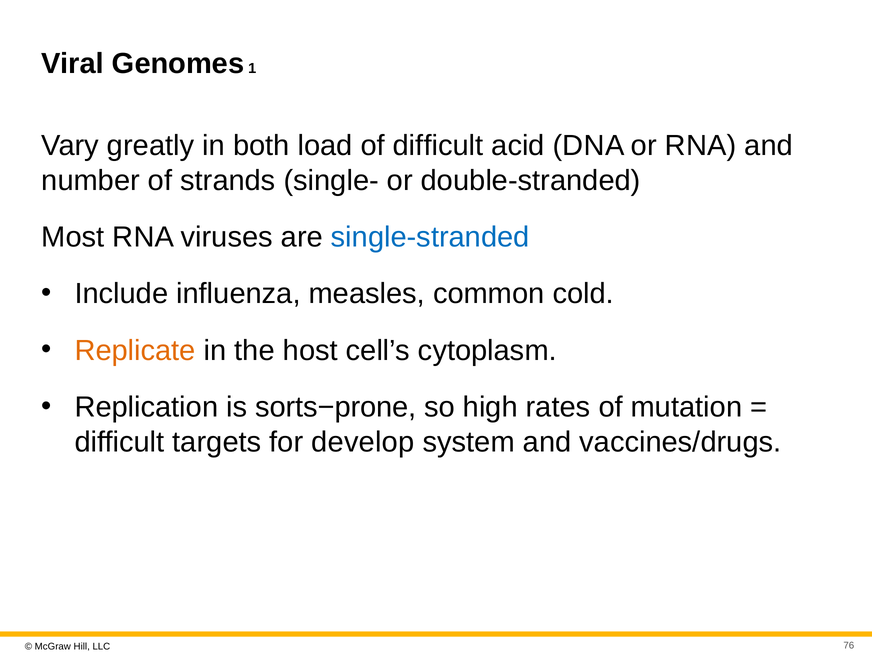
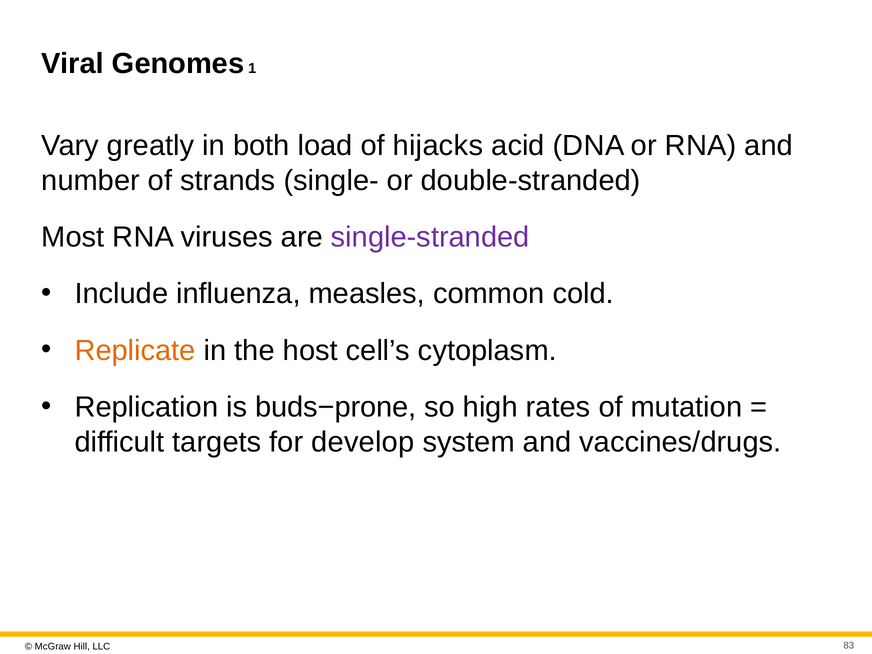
of difficult: difficult -> hijacks (438, 146)
single-stranded colour: blue -> purple (430, 237)
sorts−prone: sorts−prone -> buds−prone (336, 407)
76: 76 -> 83 (849, 646)
